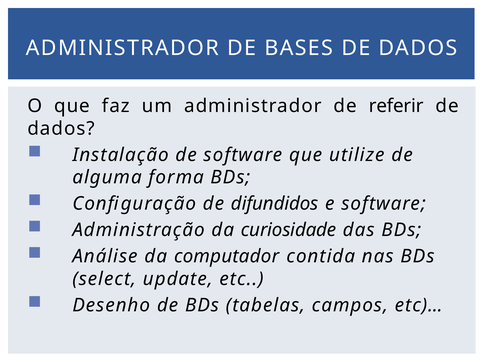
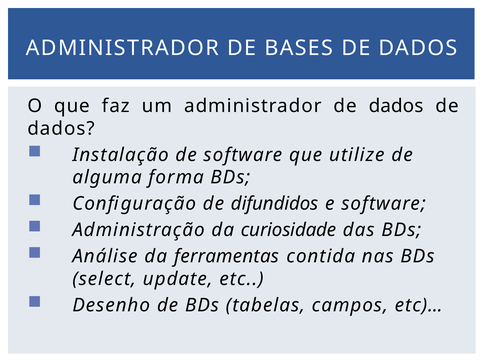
administrador de referir: referir -> dados (396, 106)
computador: computador -> ferramentas (227, 256)
